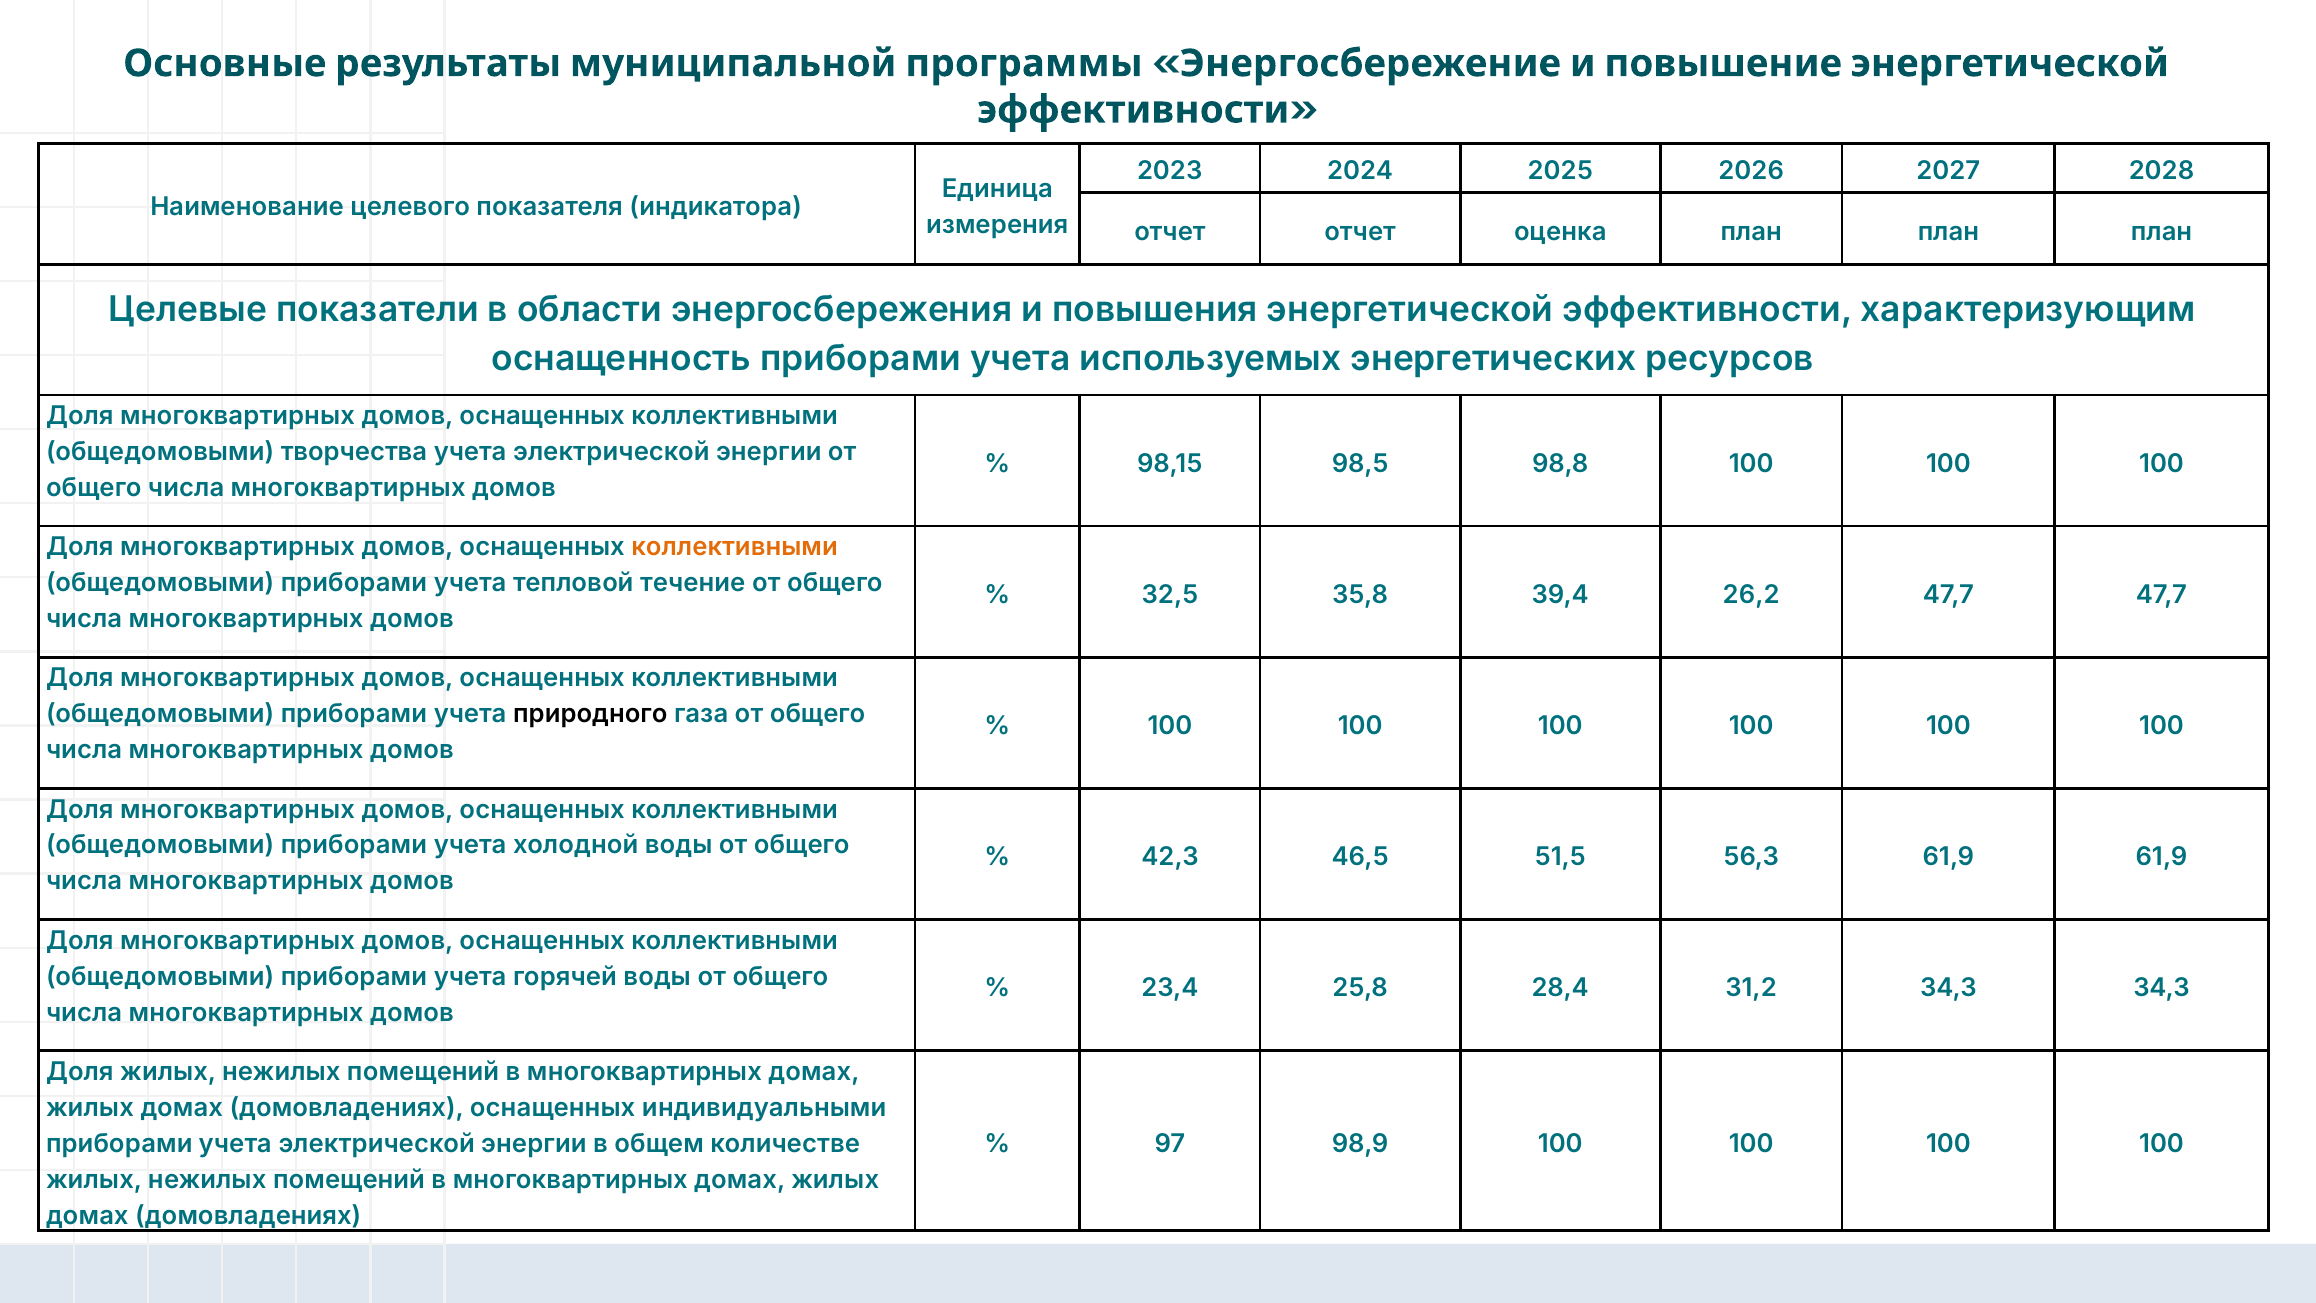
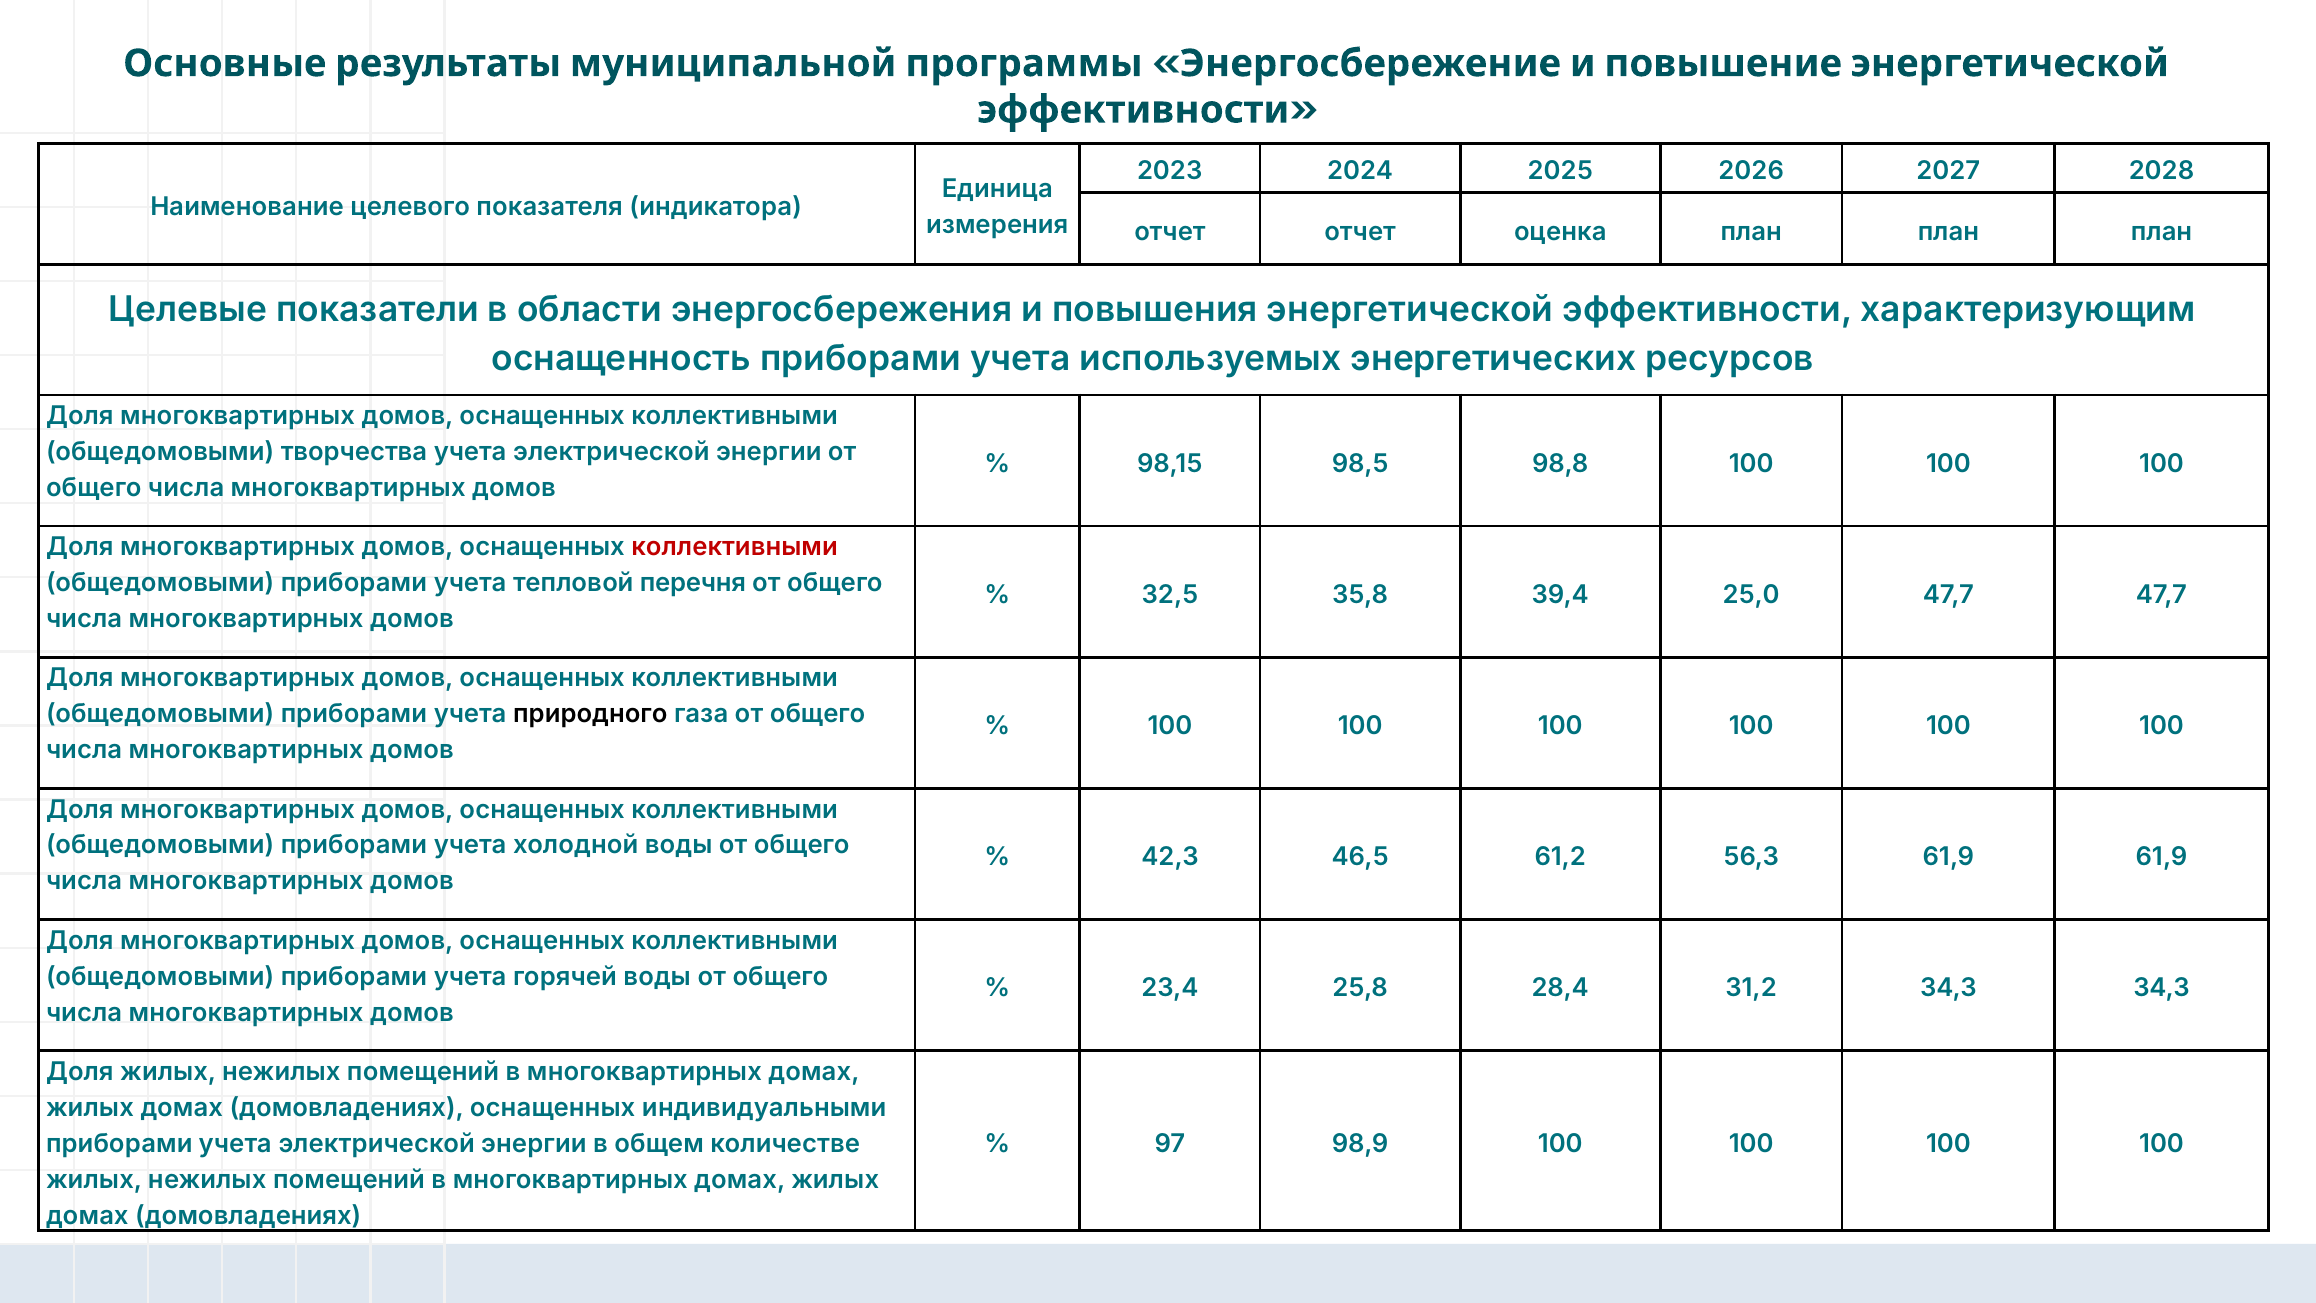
коллективными colour: orange -> red (735, 547)
течение: течение -> перечня (693, 583)
26,2: 26,2 -> 25,0 (1751, 595)
51,5: 51,5 -> 61,2 (1560, 857)
